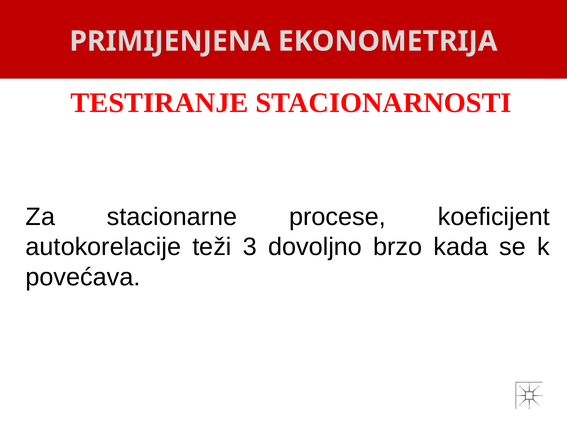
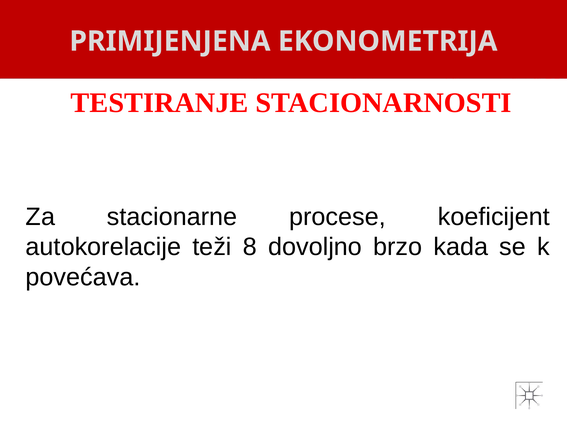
3: 3 -> 8 (250, 247)
